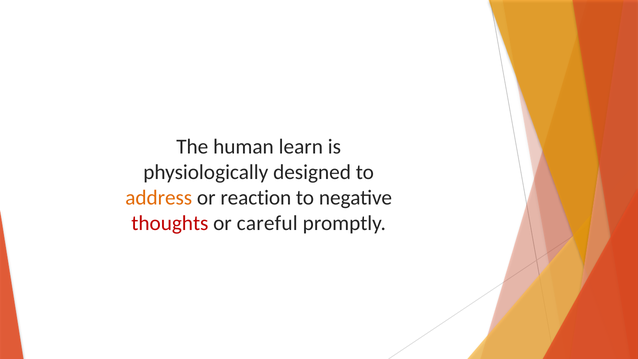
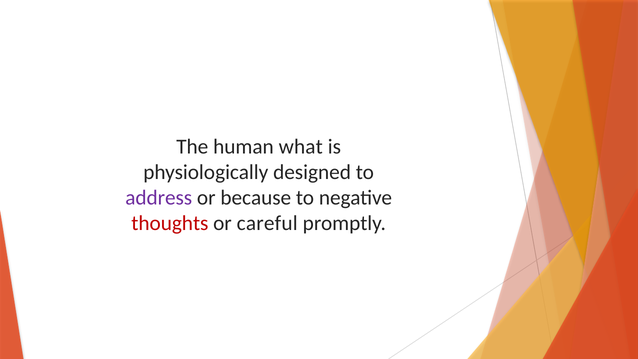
learn: learn -> what (301, 147)
address colour: orange -> purple (159, 198)
reaction: reaction -> because (256, 198)
